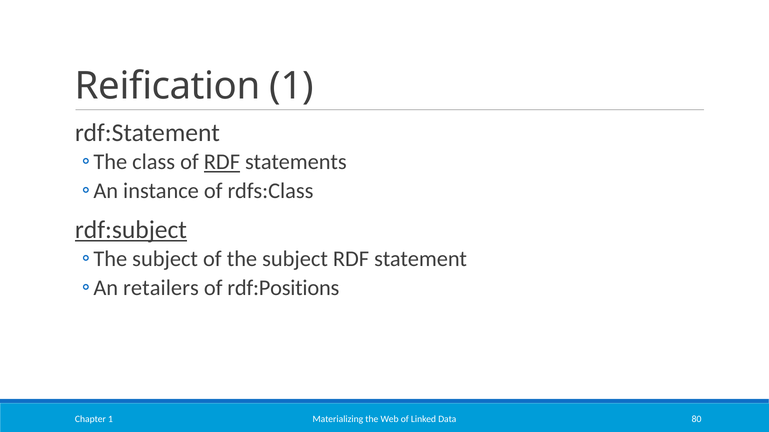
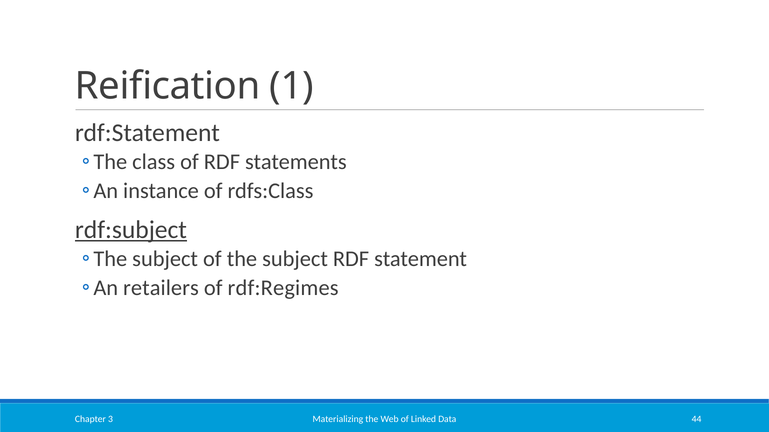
RDF underline: present -> none (222, 162)
rdf:Positions: rdf:Positions -> rdf:Regimes (283, 288)
80: 80 -> 44 (697, 420)
Chapter 1: 1 -> 3 (111, 420)
